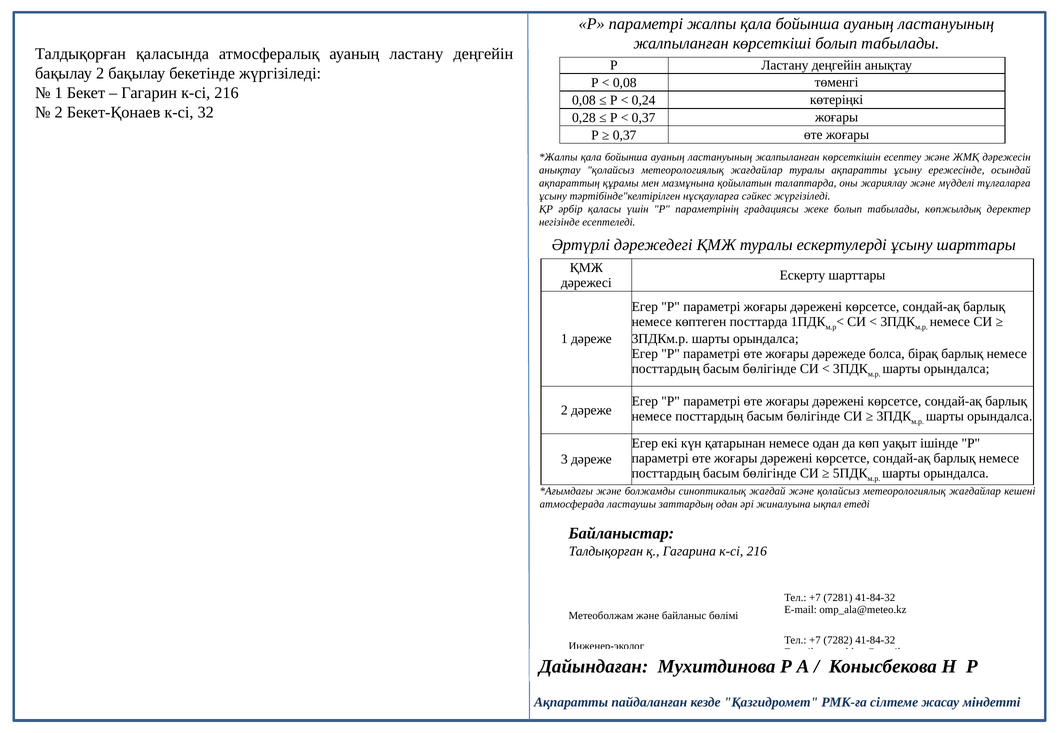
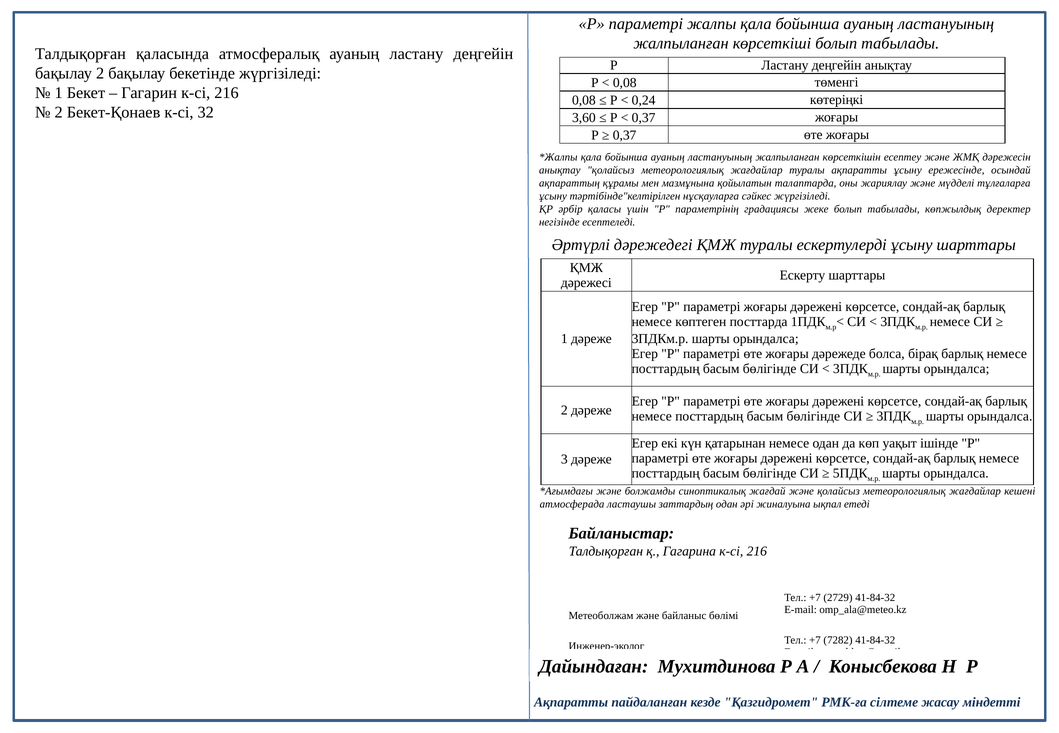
0,28: 0,28 -> 3,60 (584, 118)
7281: 7281 -> 2729 (838, 598)
